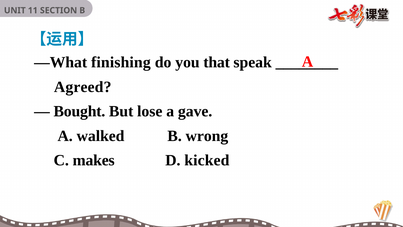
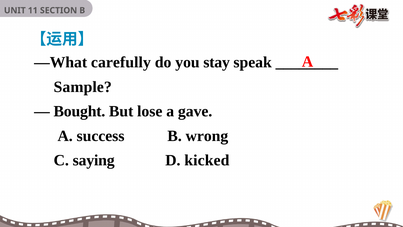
finishing: finishing -> carefully (121, 62)
that: that -> stay (217, 62)
Agreed: Agreed -> Sample (83, 87)
walked: walked -> success (101, 136)
makes: makes -> saying (94, 160)
